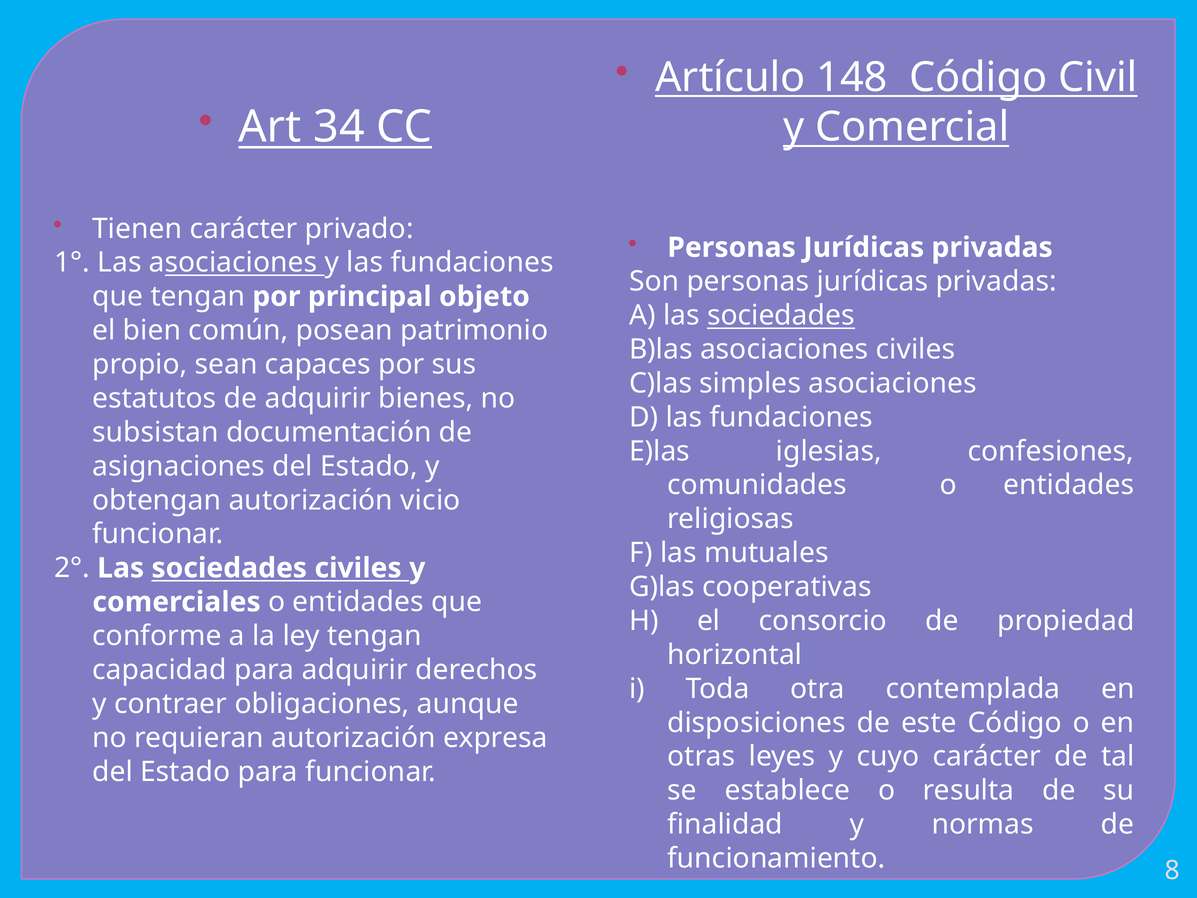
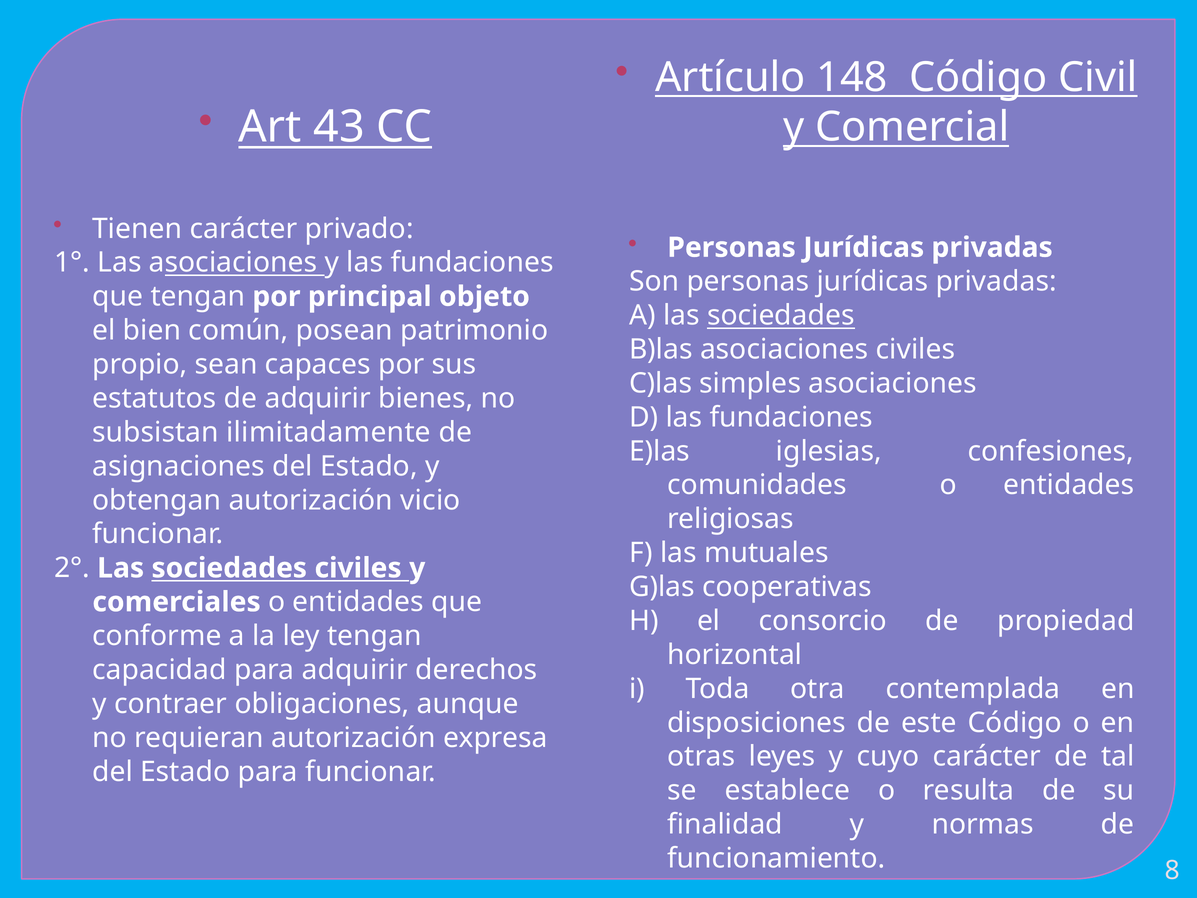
34: 34 -> 43 (339, 127)
documentación: documentación -> ilimitadamente (329, 432)
